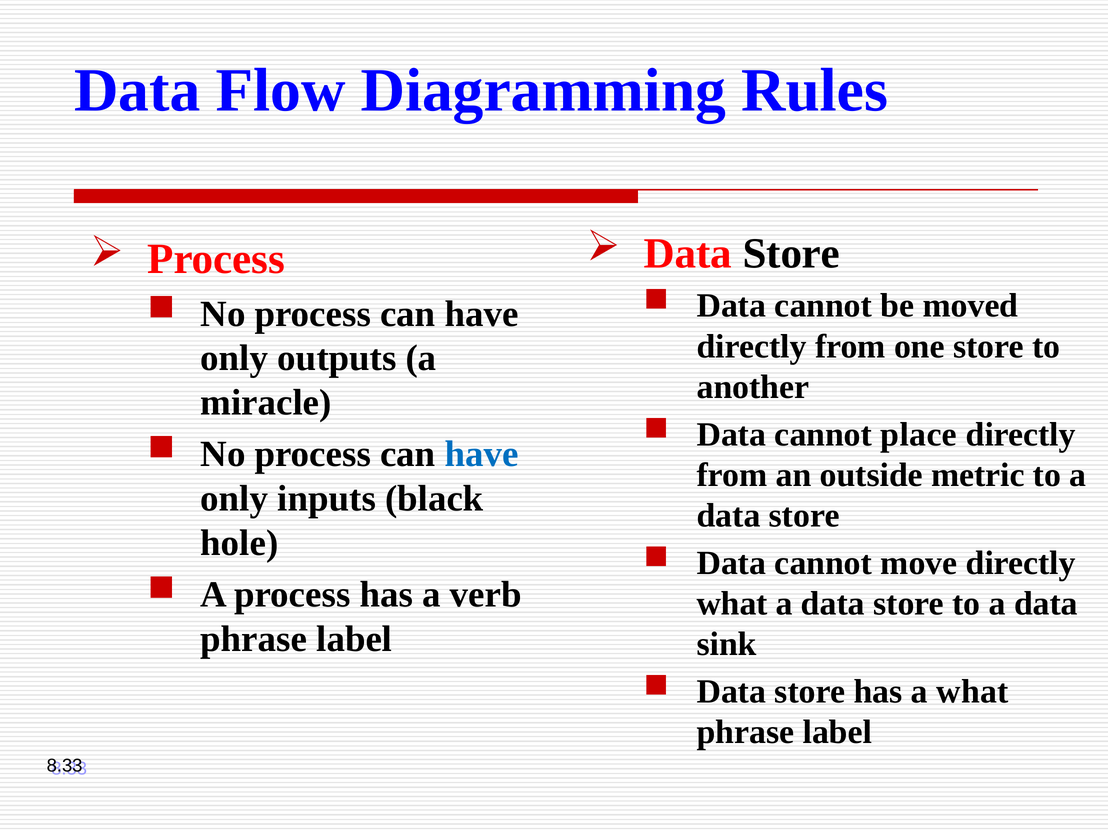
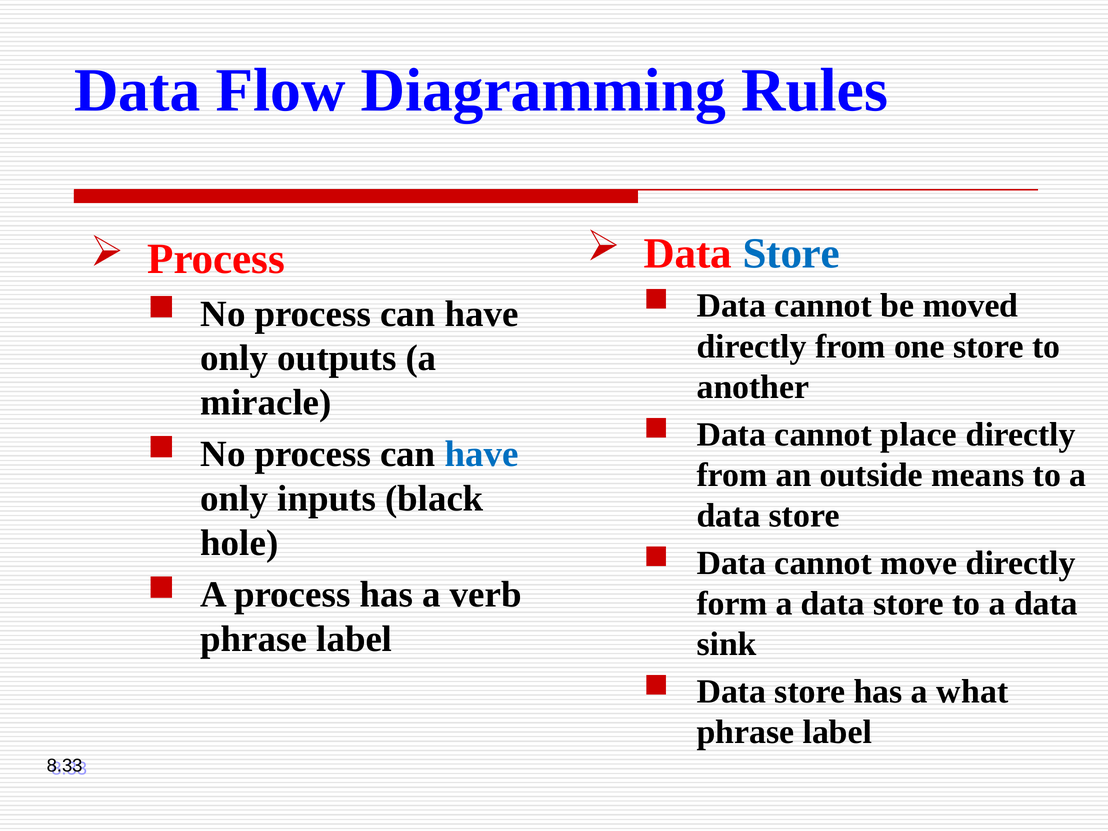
Store colour: black -> blue (791, 253)
metric: metric -> means (978, 475)
what: what -> form (732, 604)
